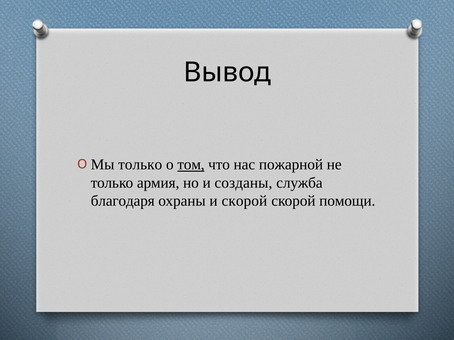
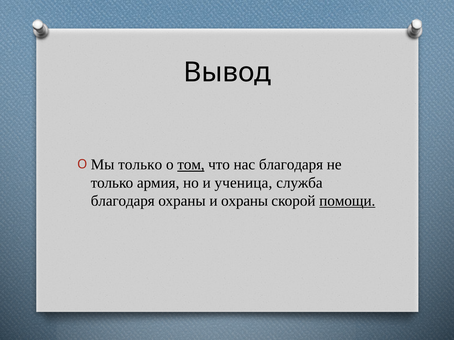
нас пожарной: пожарной -> благодаря (291, 165)
созданы: созданы -> ученица (243, 183)
и скорой: скорой -> охраны (245, 201)
помощи underline: none -> present (347, 201)
